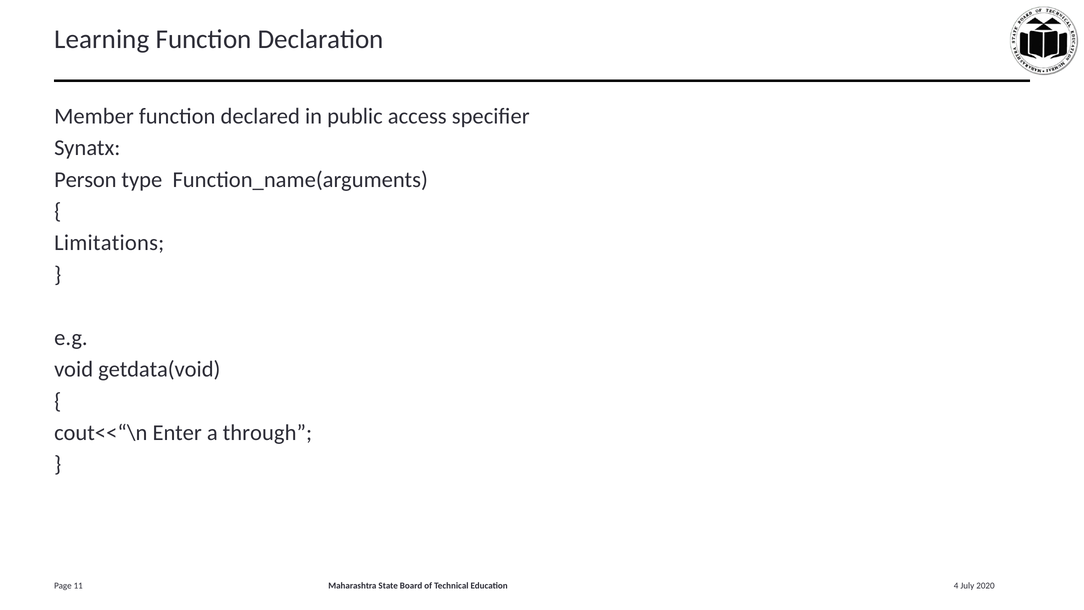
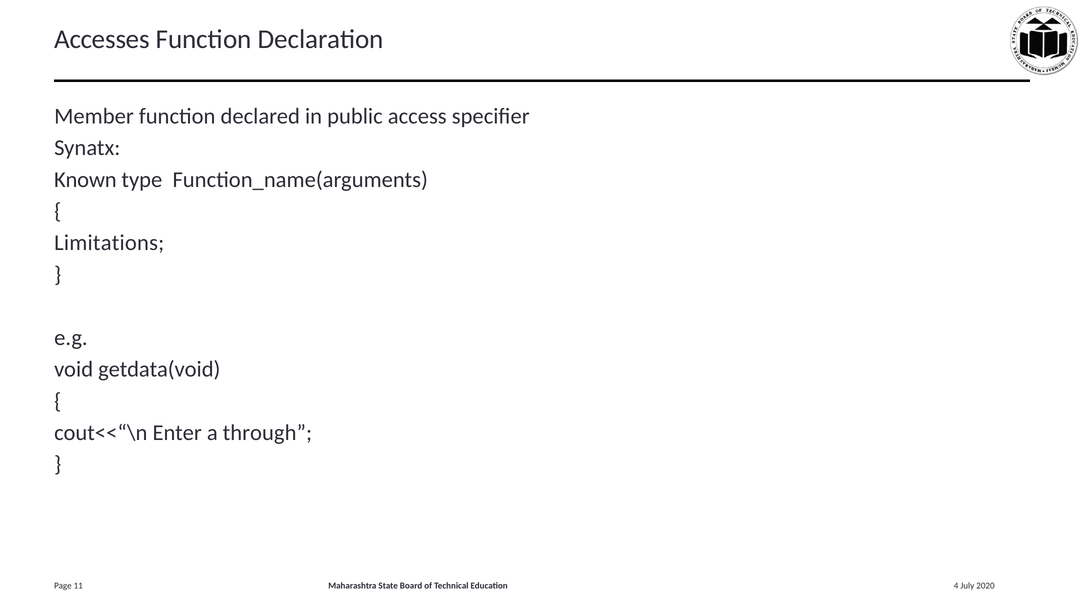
Learning: Learning -> Accesses (102, 39)
Person: Person -> Known (85, 179)
